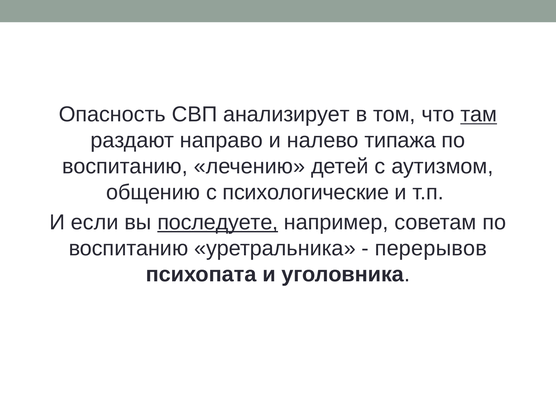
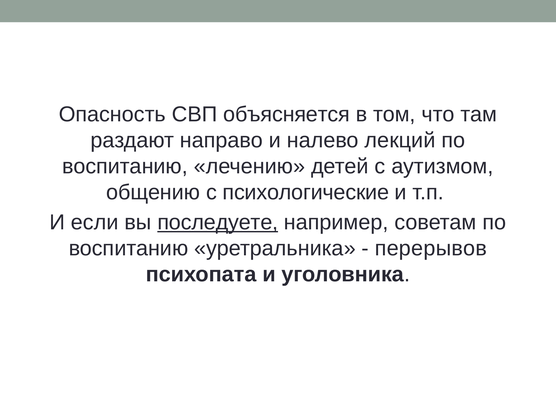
анализирует: анализирует -> объясняется (287, 115)
там underline: present -> none (479, 115)
типажа: типажа -> лeкций (400, 140)
